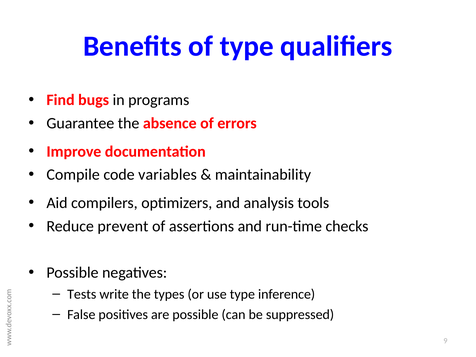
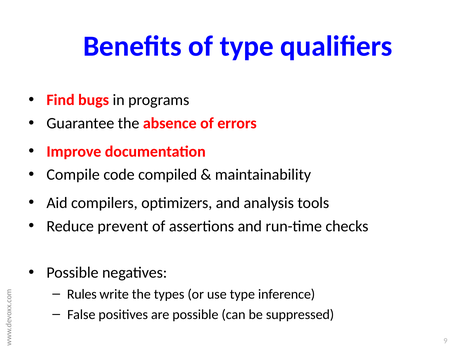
variables: variables -> compiled (168, 175)
Tests: Tests -> Rules (82, 294)
